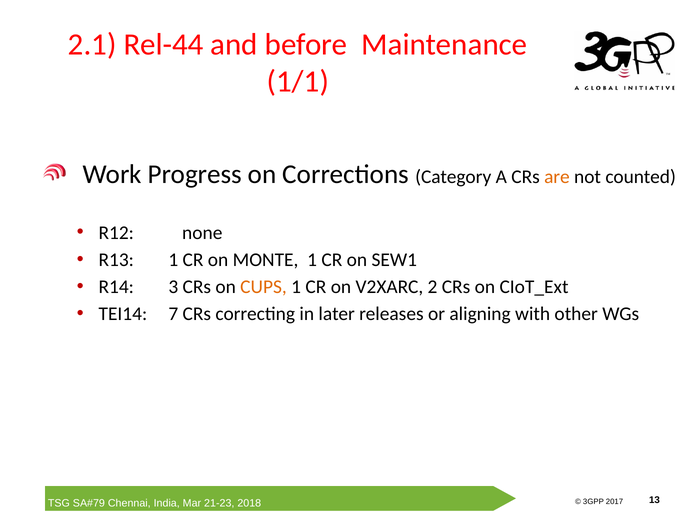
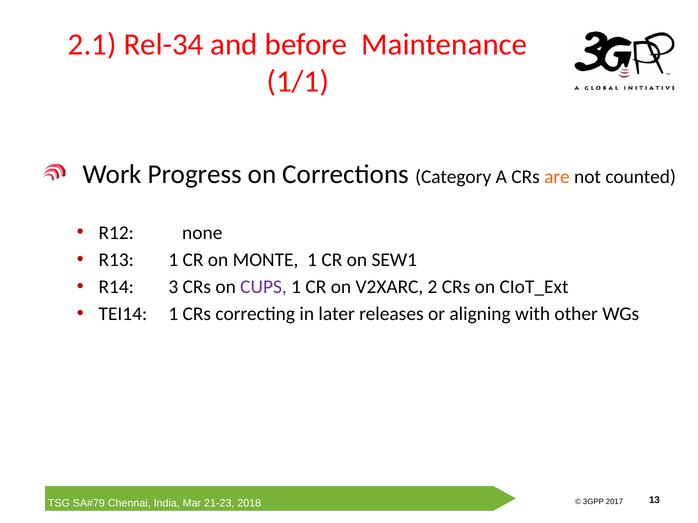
Rel-44: Rel-44 -> Rel-34 (163, 45)
CUPS colour: orange -> purple (264, 287)
TEI14 7: 7 -> 1 (173, 314)
